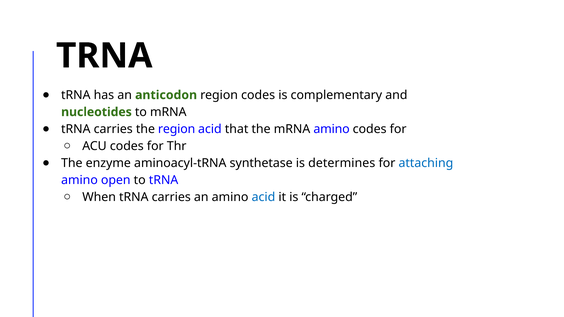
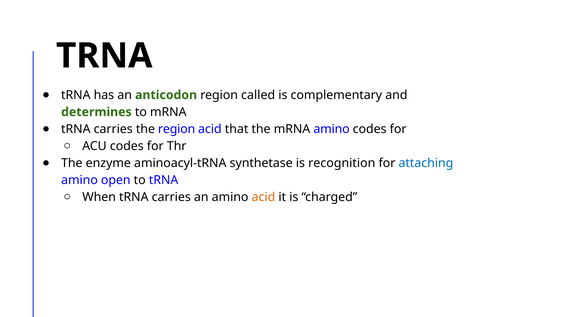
region codes: codes -> called (258, 95)
nucleotides: nucleotides -> determines (96, 112)
determines: determines -> recognition (342, 163)
acid colour: blue -> orange (263, 197)
